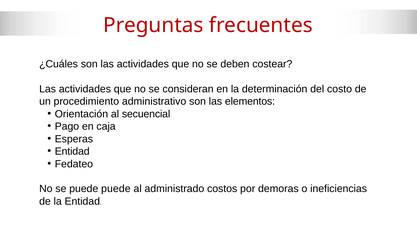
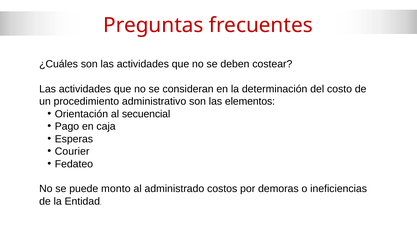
Entidad: Entidad -> Courier (72, 152)
puede puede: puede -> monto (116, 189)
